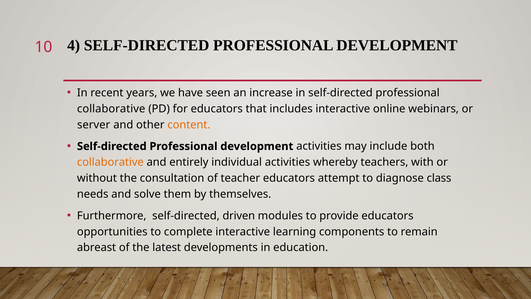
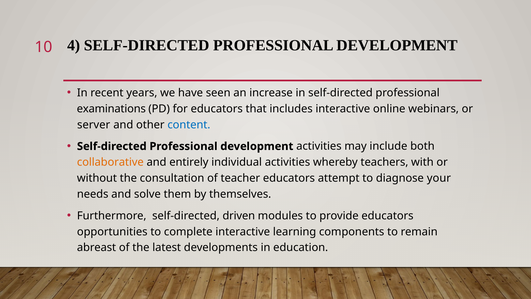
collaborative: collaborative -> examinations (111, 109)
content colour: orange -> blue (189, 125)
class: class -> your (439, 178)
